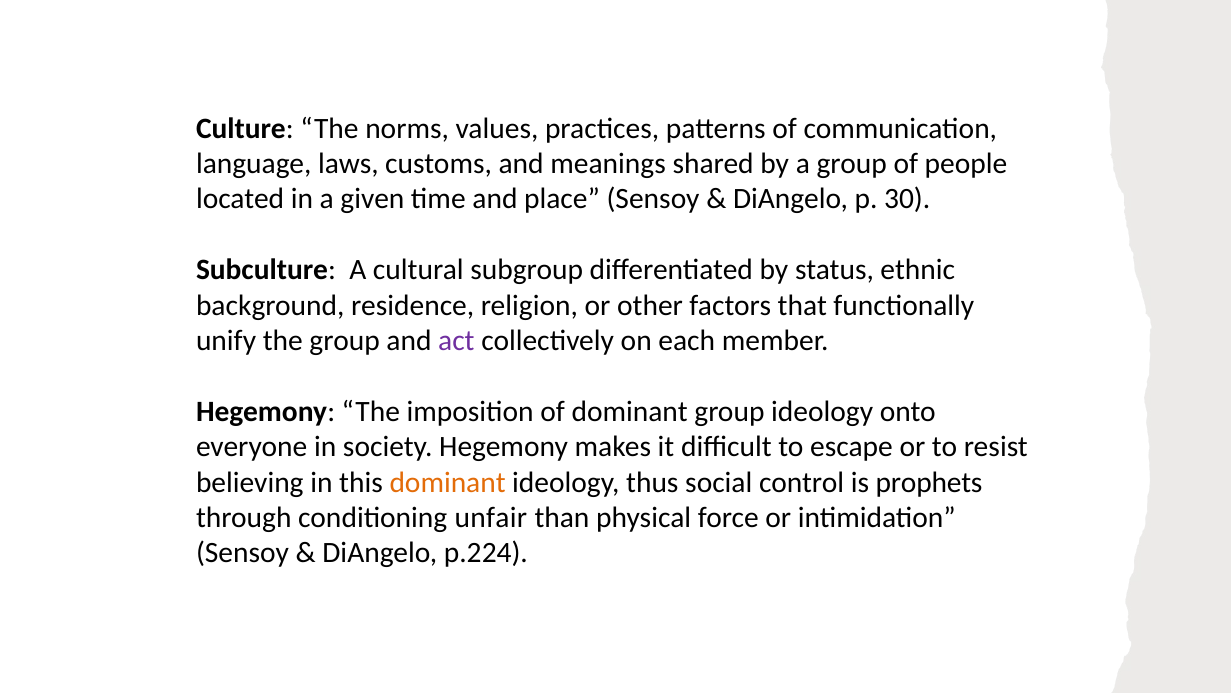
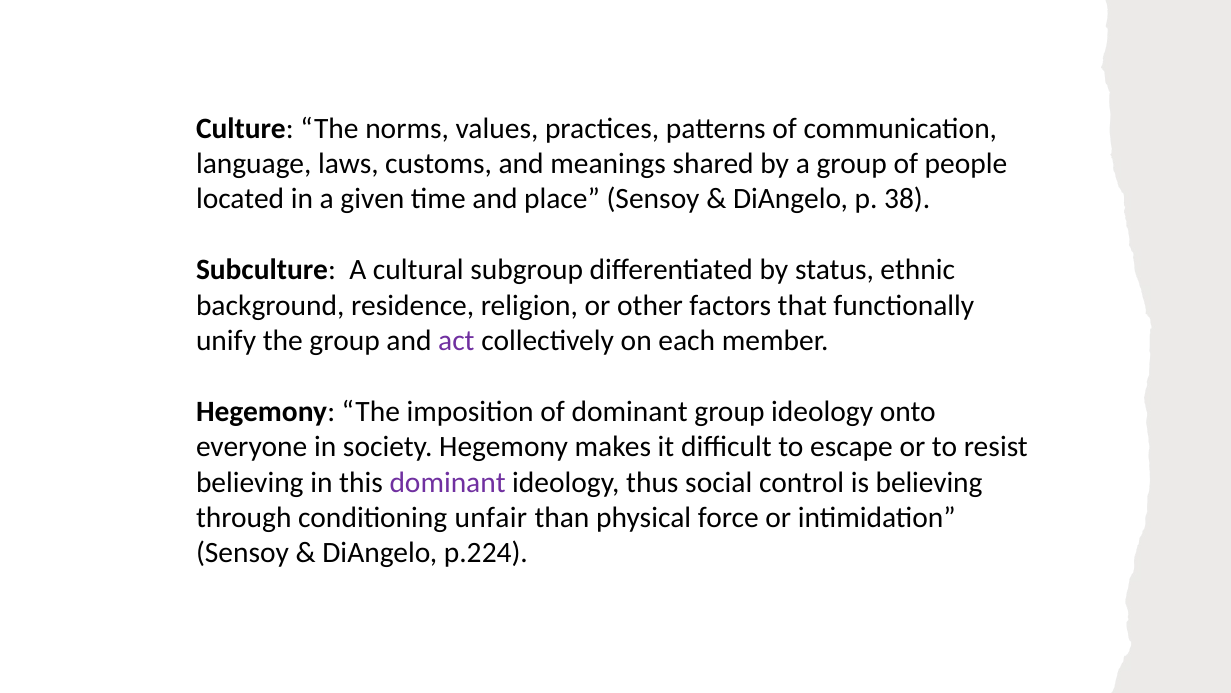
30: 30 -> 38 (907, 199)
dominant colour: orange -> purple (448, 482)
is prophets: prophets -> believing (929, 482)
